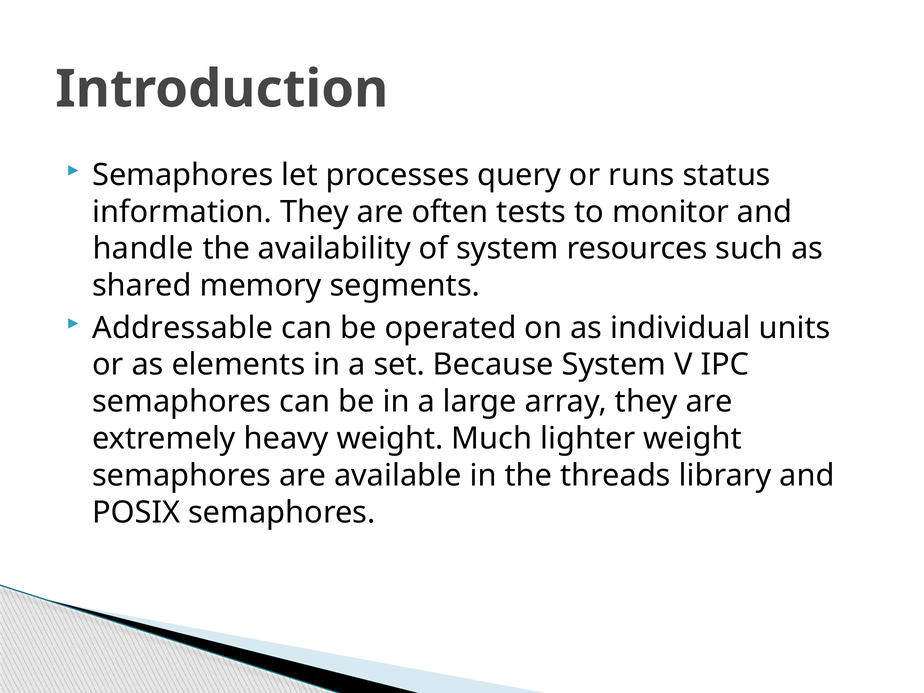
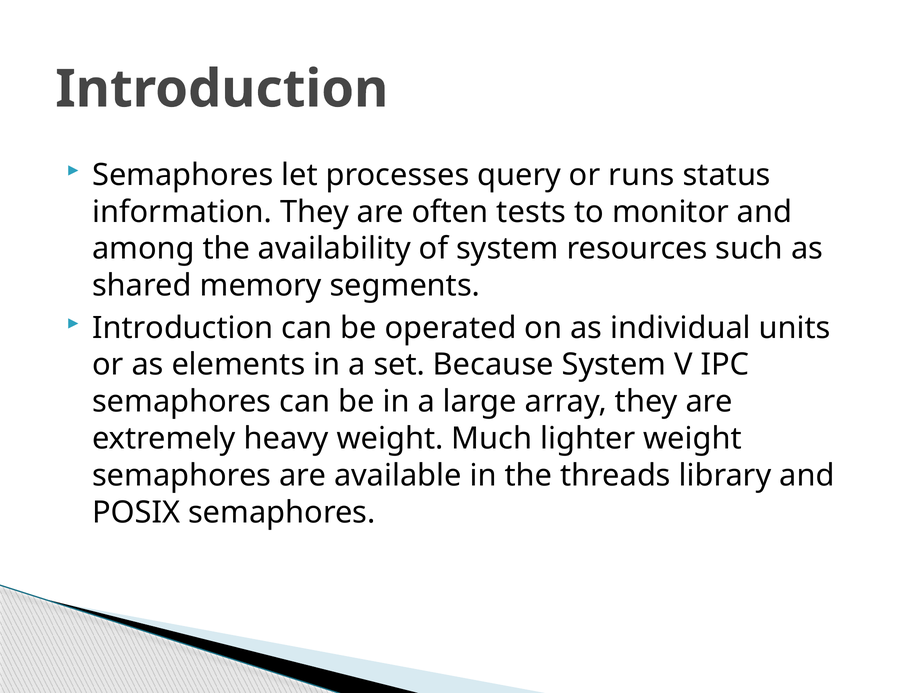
handle: handle -> among (143, 249)
Addressable: Addressable -> Introduction (183, 328)
